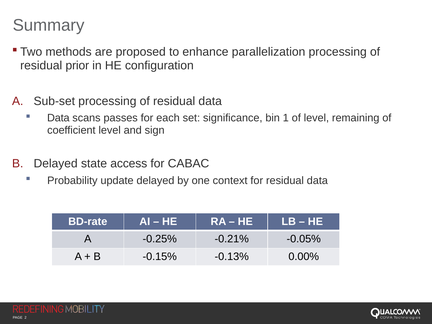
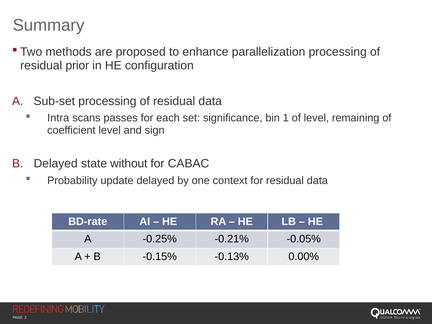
Data: Data -> Intra (58, 118)
access: access -> without (129, 164)
